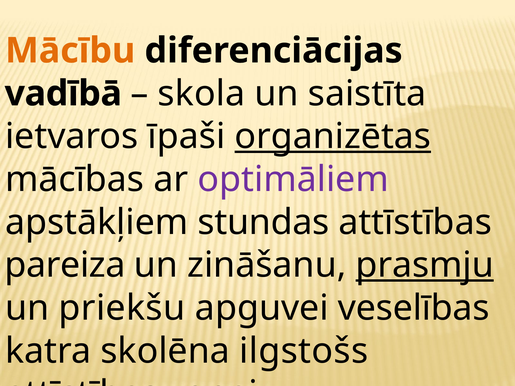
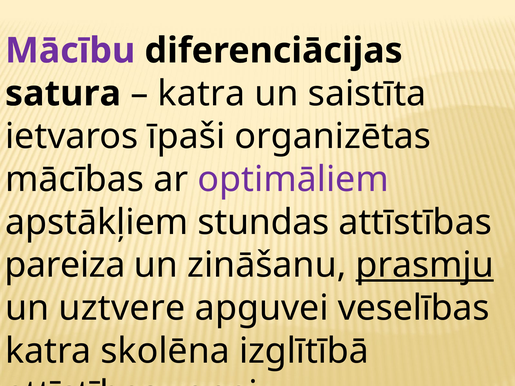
Mācību colour: orange -> purple (70, 51)
vadībā: vadībā -> satura (63, 94)
skola: skola -> katra (201, 94)
organizētas underline: present -> none (333, 137)
priekšu: priekšu -> uztvere (122, 308)
ilgstošs: ilgstošs -> izglītībā (304, 351)
